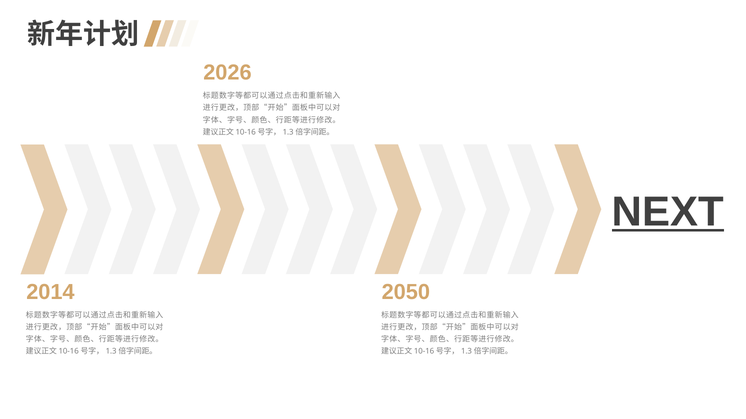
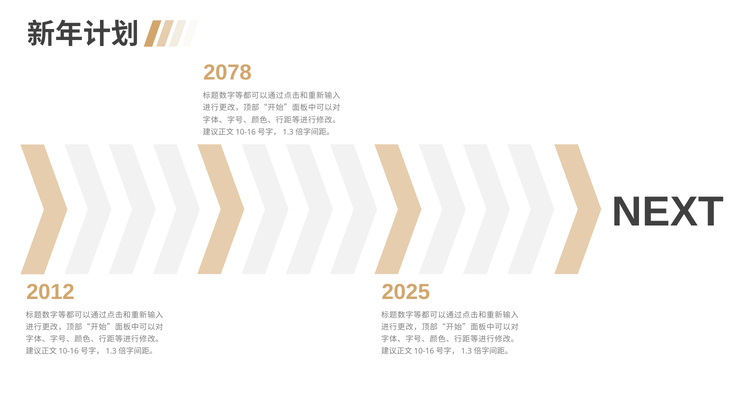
2026: 2026 -> 2078 (227, 73)
NEXT underline: present -> none (668, 212)
2014: 2014 -> 2012 (50, 292)
2050: 2050 -> 2025 (406, 292)
